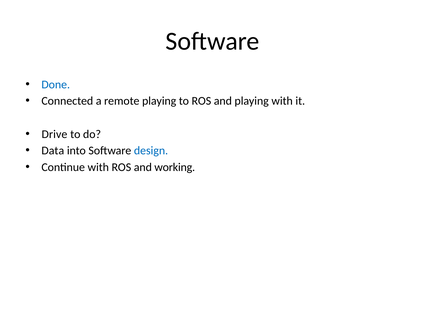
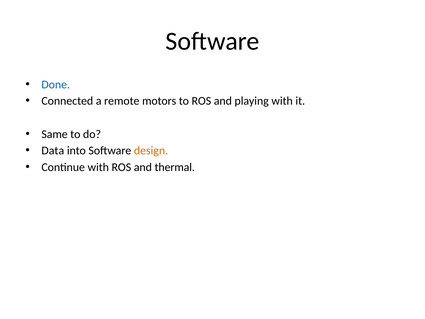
remote playing: playing -> motors (159, 101)
Drive: Drive -> Same (55, 134)
design colour: blue -> orange (151, 151)
working: working -> thermal (175, 167)
